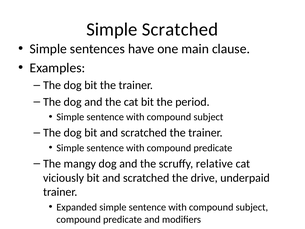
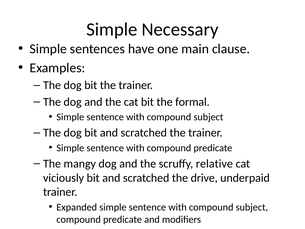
Simple Scratched: Scratched -> Necessary (180, 30)
period: period -> formal (192, 102)
